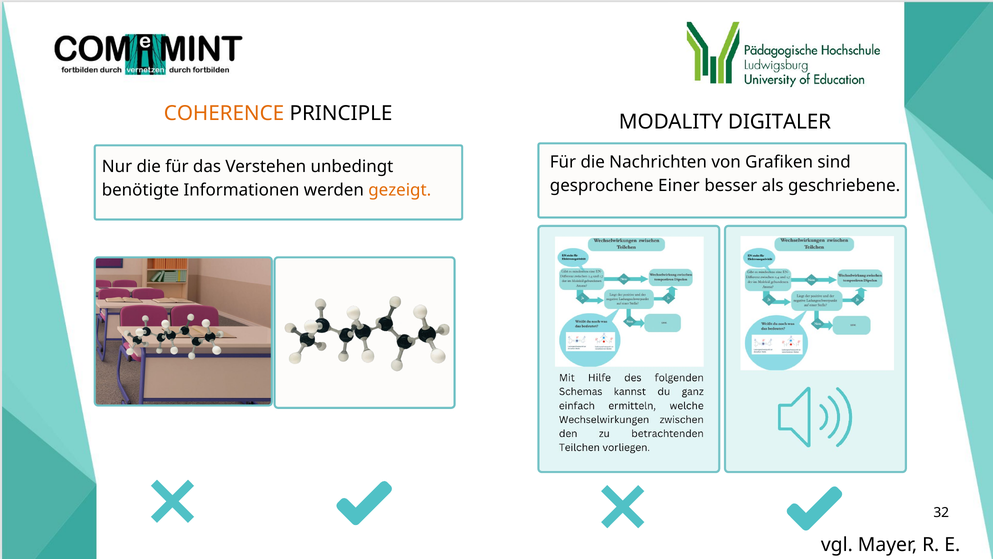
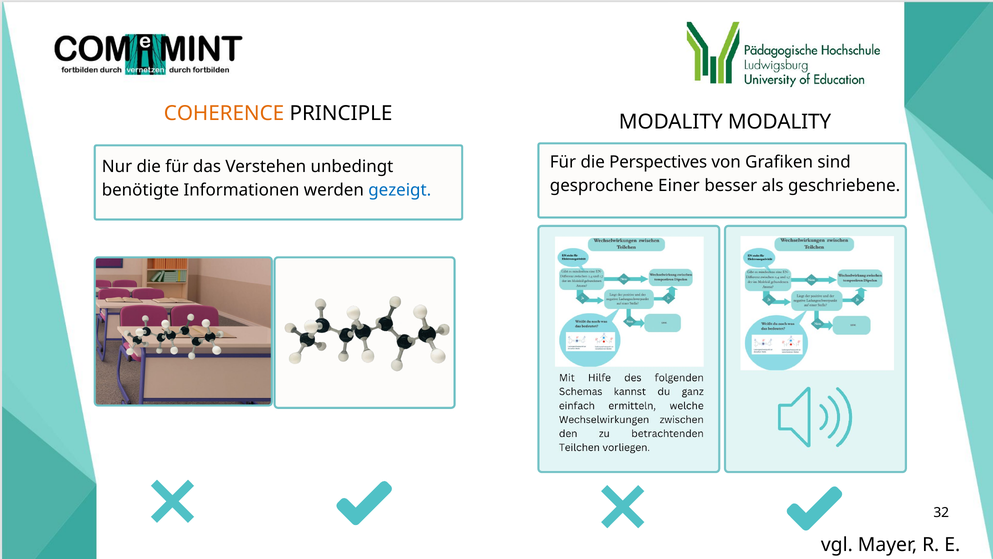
MODALITY DIGITALER: DIGITALER -> MODALITY (780, 122)
Nachrichten: Nachrichten -> Perspectives (658, 162)
gezeigt colour: orange -> blue (400, 190)
